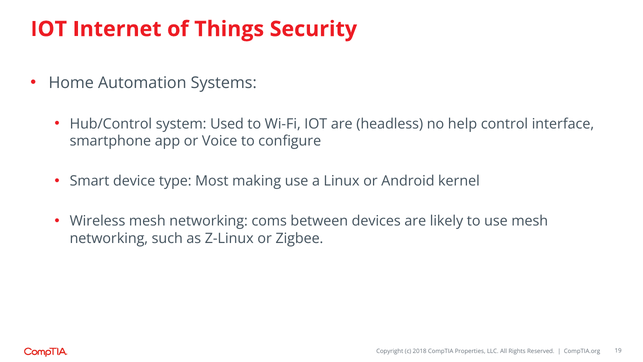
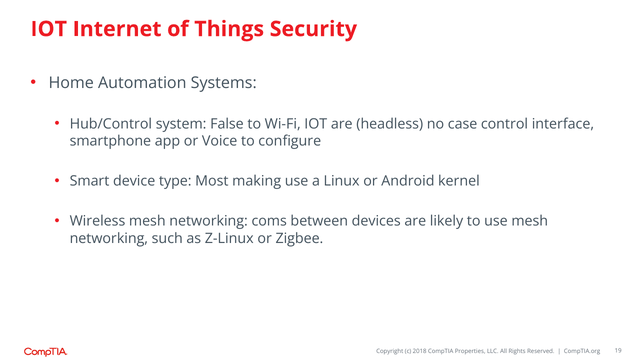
Used: Used -> False (227, 124)
help: help -> case (463, 124)
